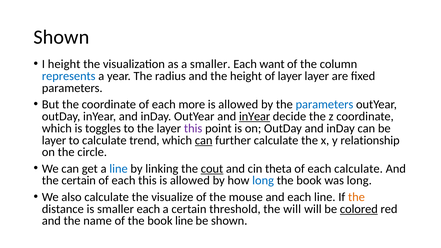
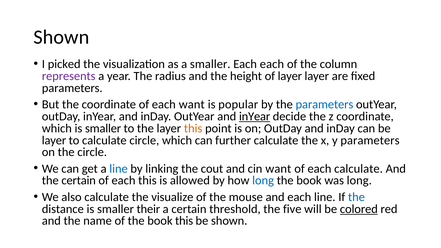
I height: height -> picked (64, 64)
Each want: want -> each (272, 64)
represents colour: blue -> purple (69, 76)
each more: more -> want (192, 105)
allowed: allowed -> popular (238, 105)
which is toggles: toggles -> smaller (103, 128)
this colour: purple -> orange (193, 128)
calculate trend: trend -> circle (144, 140)
can underline: present -> none (204, 140)
y relationship: relationship -> parameters (370, 140)
cout underline: present -> none (212, 169)
cin theta: theta -> want (278, 169)
the colour: orange -> blue (356, 197)
is smaller each: each -> their (148, 209)
the will: will -> five (292, 209)
book line: line -> this (184, 221)
